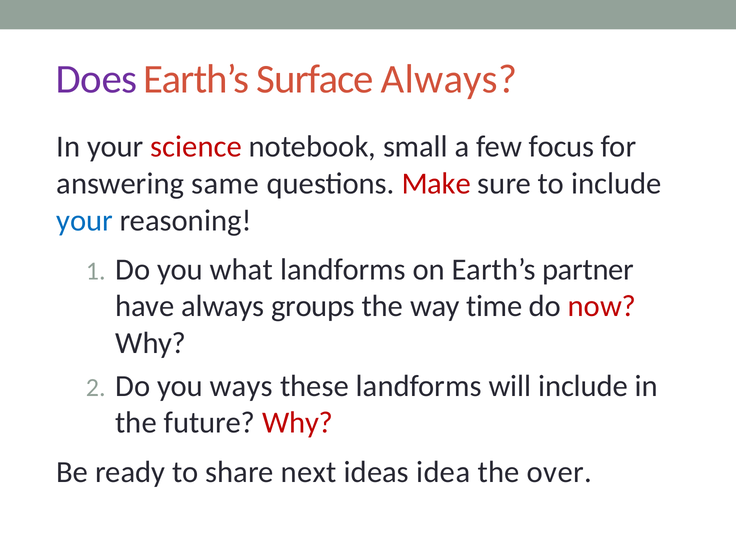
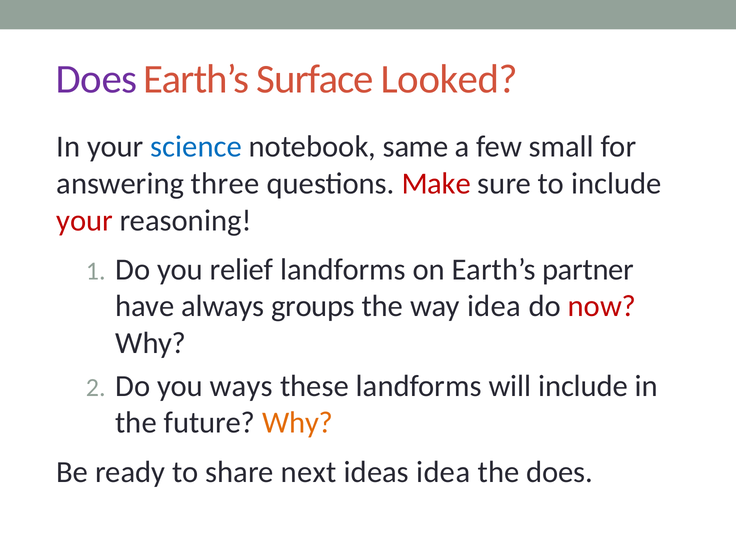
Surface Always: Always -> Looked (449, 79)
science colour: red -> blue (196, 147)
small: small -> same (416, 147)
focus: focus -> small (561, 147)
same: same -> three (225, 184)
your colour: blue -> red (85, 220)
what: what -> relief (242, 270)
way time: time -> idea (494, 306)
Why colour: red -> orange (298, 423)
the over: over -> does (560, 472)
